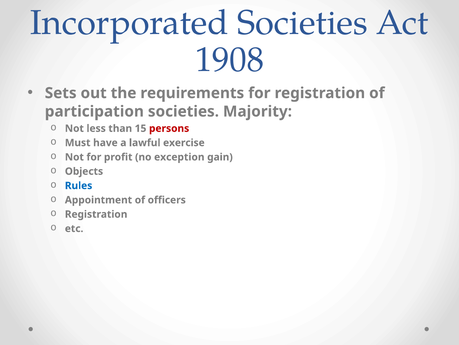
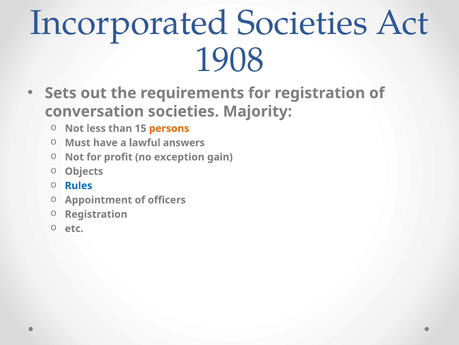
participation: participation -> conversation (94, 111)
persons colour: red -> orange (169, 128)
exercise: exercise -> answers (184, 142)
